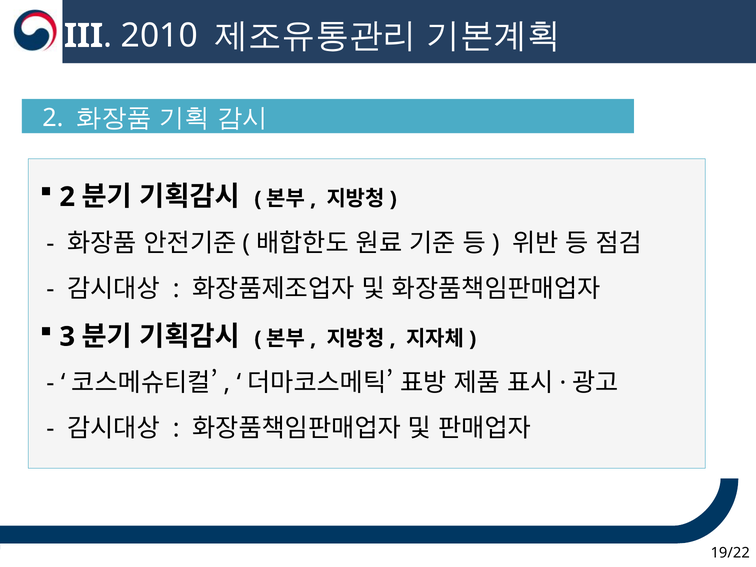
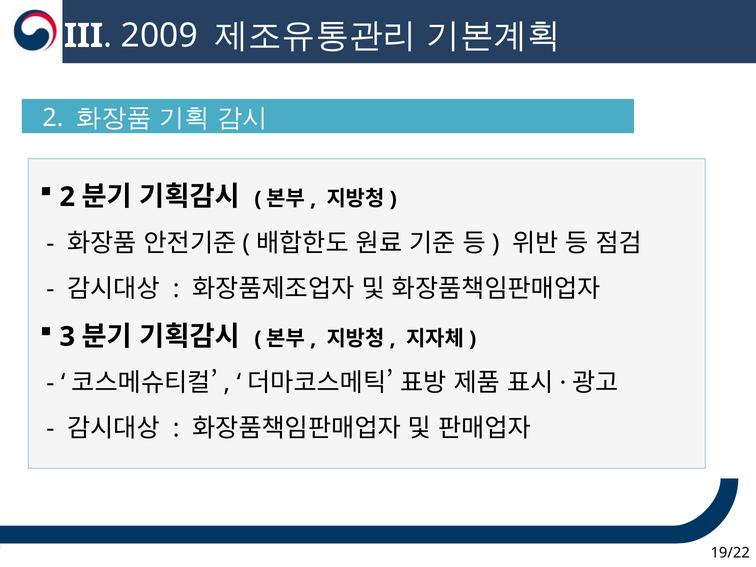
2010: 2010 -> 2009 (159, 36)
